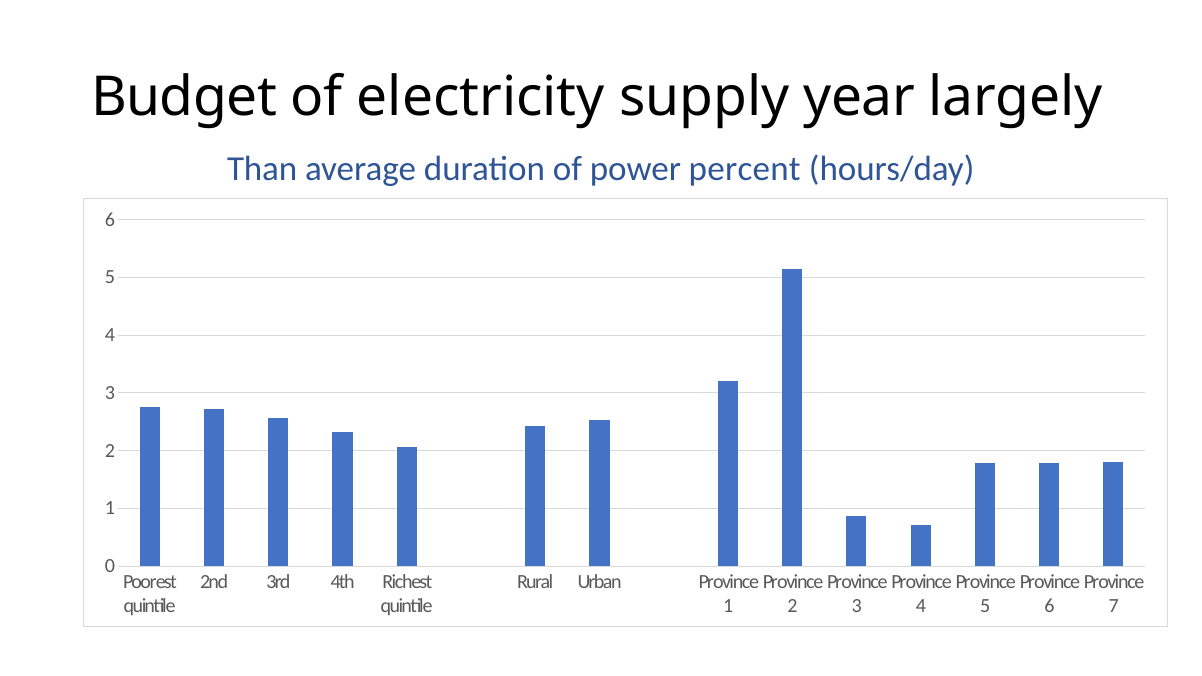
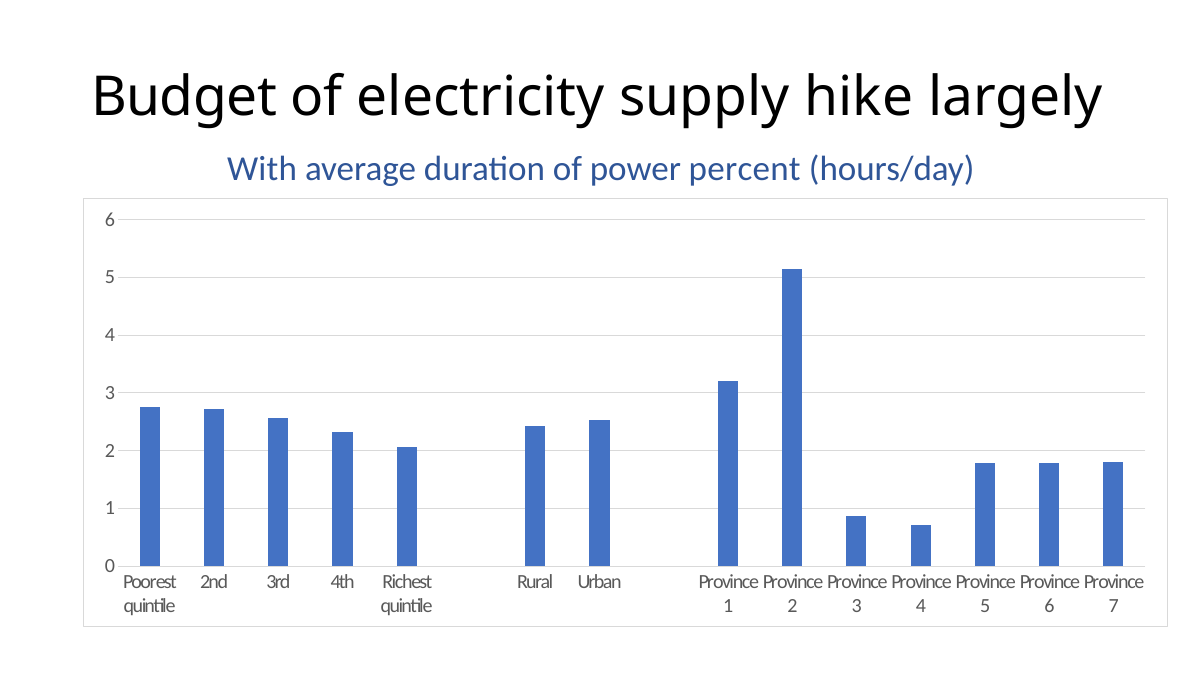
year: year -> hike (859, 98)
Than: Than -> With (262, 169)
